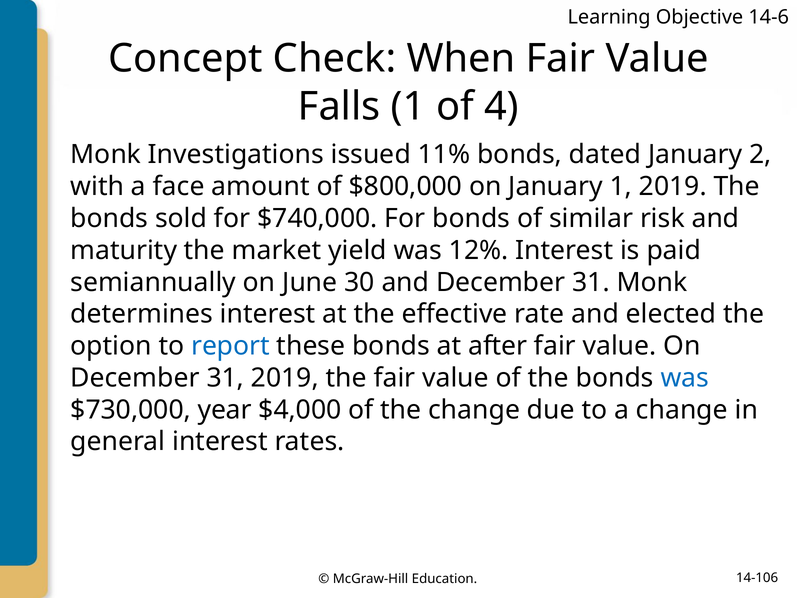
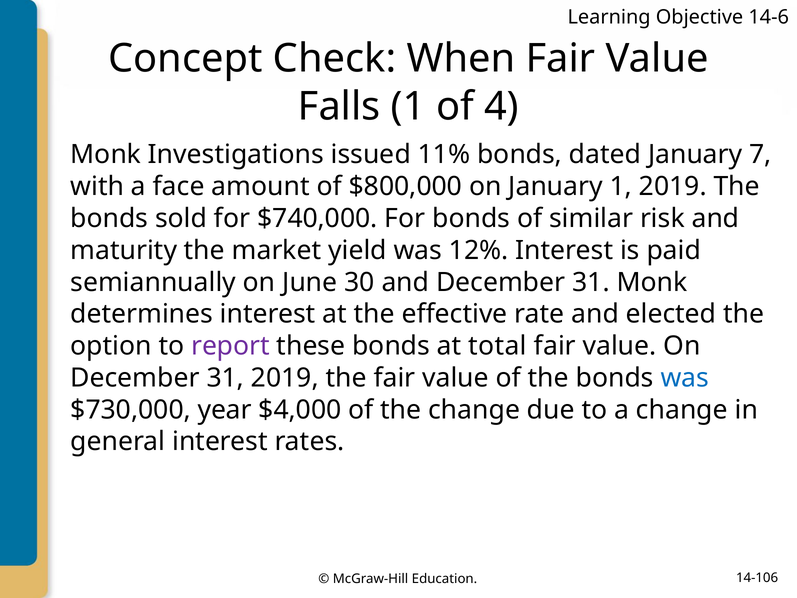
2: 2 -> 7 (760, 155)
report colour: blue -> purple (230, 346)
after: after -> total (498, 346)
